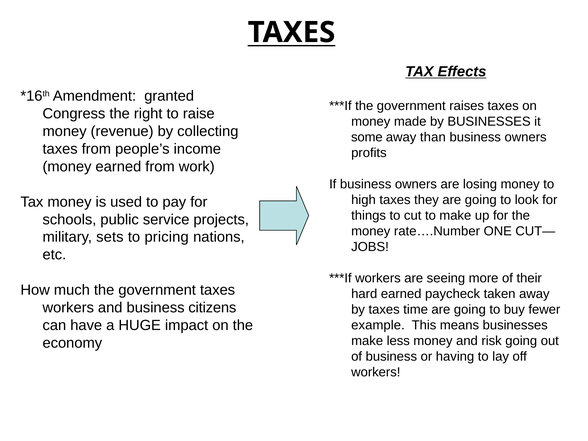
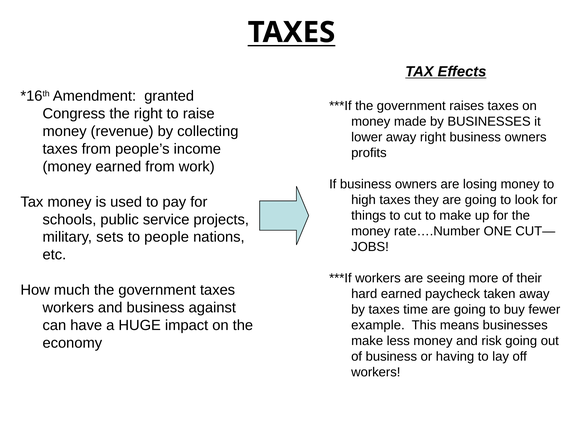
some: some -> lower (367, 137)
away than: than -> right (433, 137)
pricing: pricing -> people (167, 237)
citizens: citizens -> against (212, 308)
